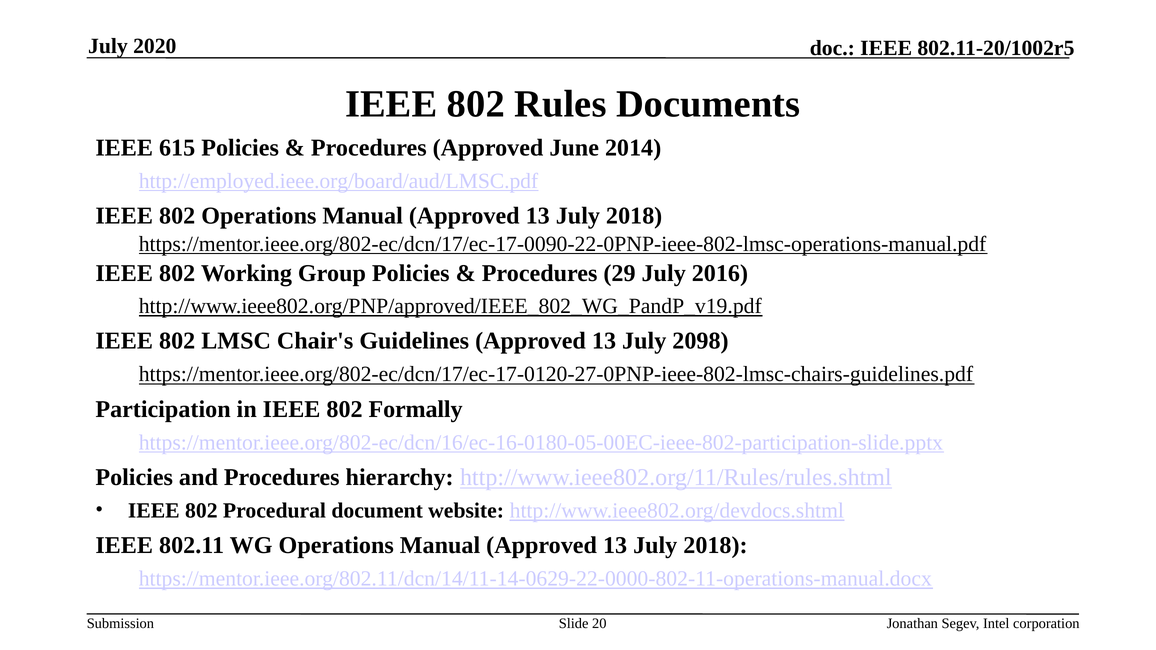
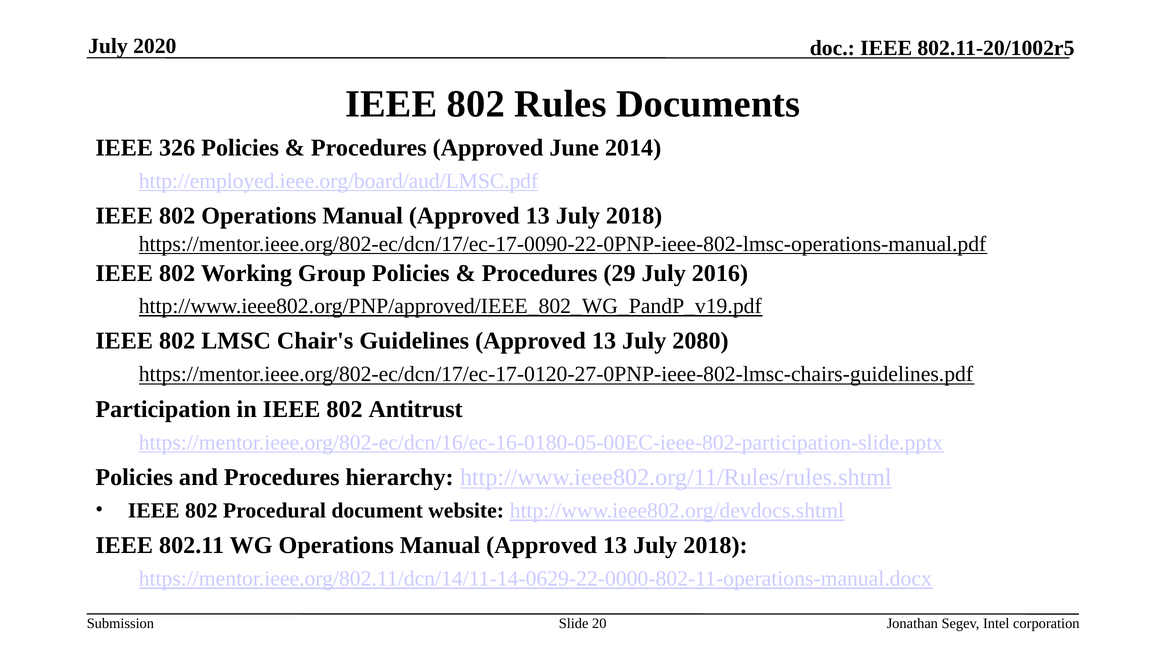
615: 615 -> 326 (177, 148)
2098: 2098 -> 2080 (700, 341)
Formally: Formally -> Antitrust (416, 409)
